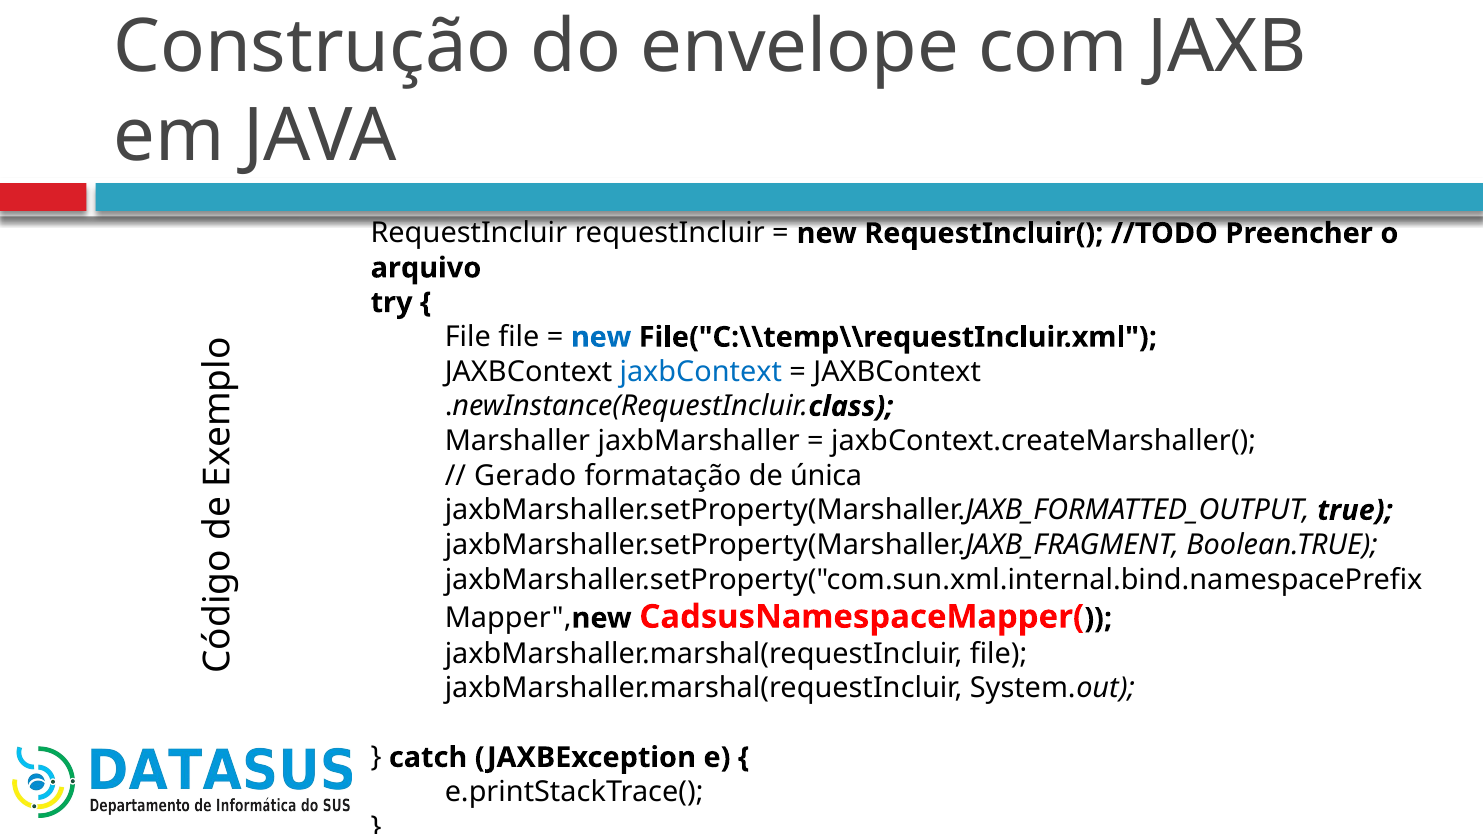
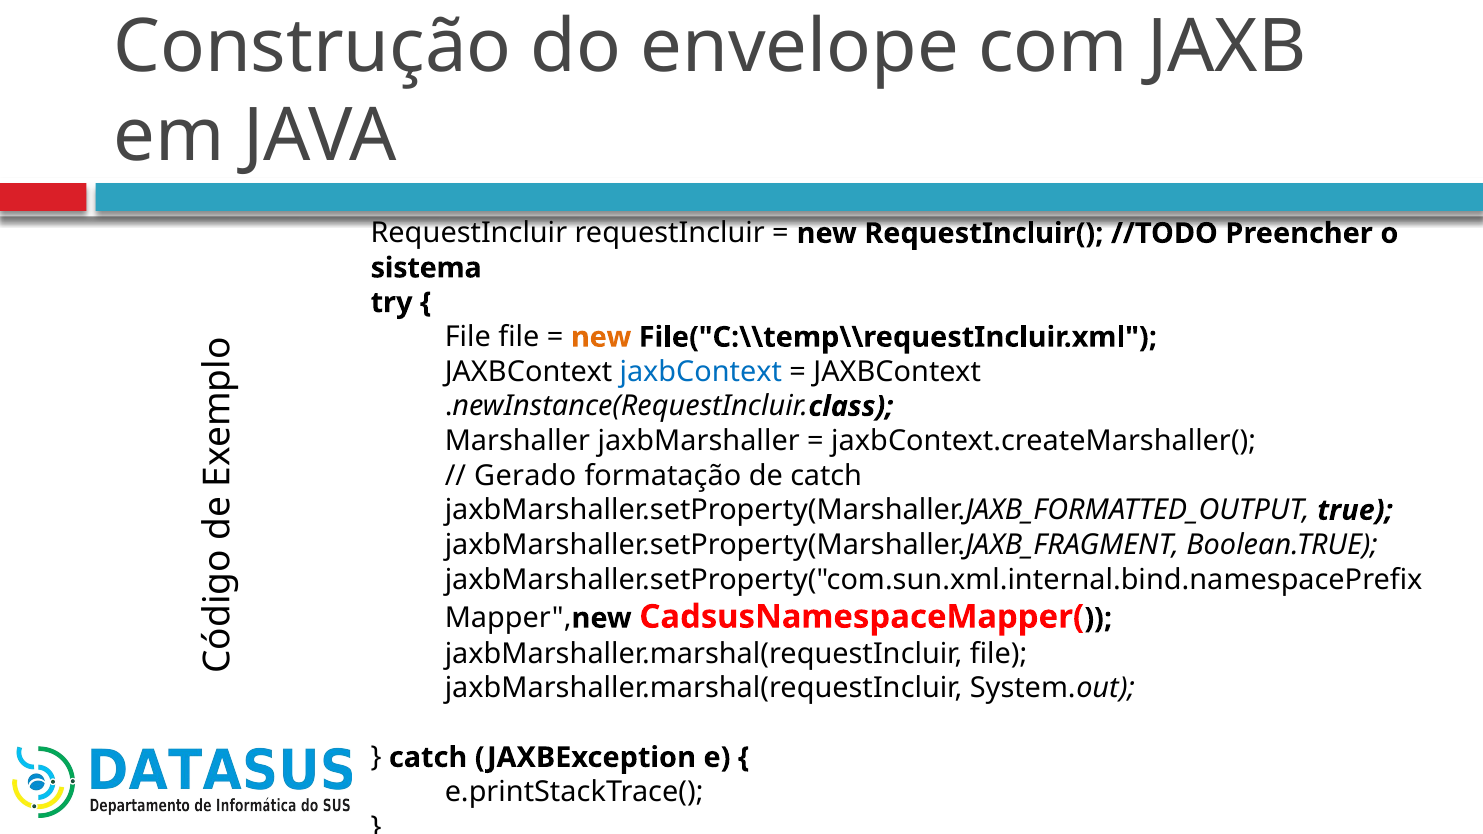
arquivo: arquivo -> sistema (426, 268)
new colour: blue -> orange (601, 337)
de única: única -> catch (826, 476)
